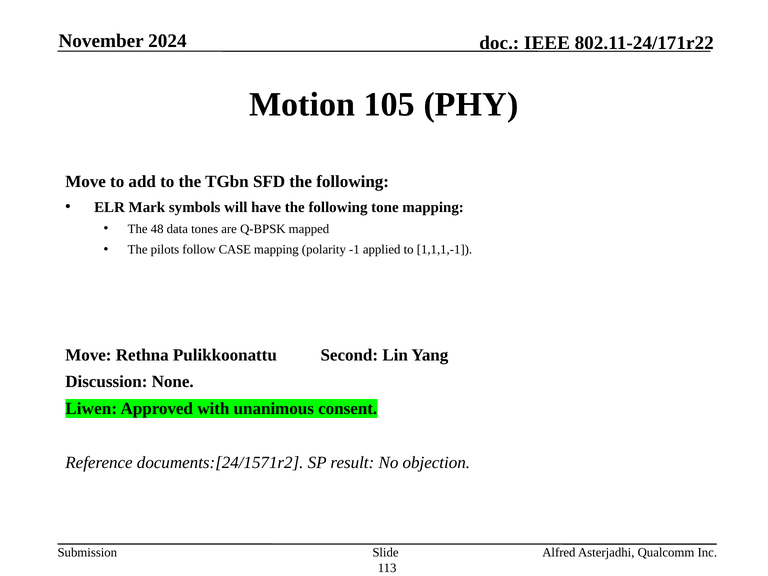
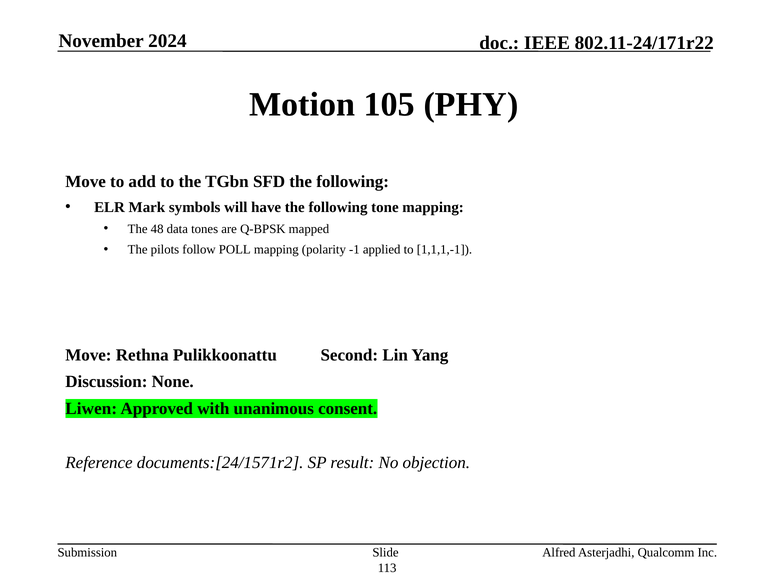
CASE: CASE -> POLL (235, 250)
